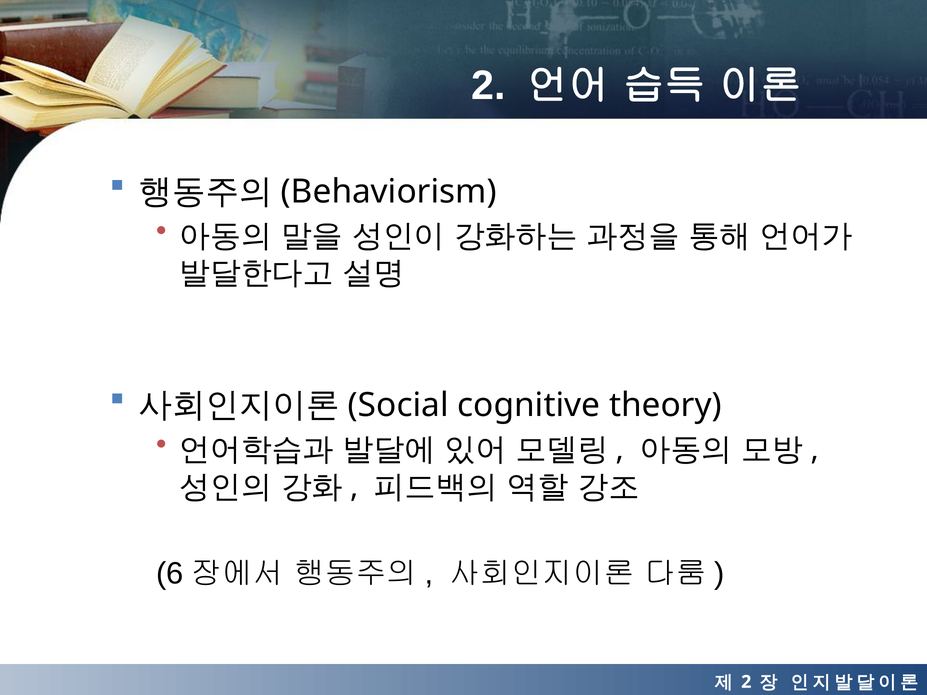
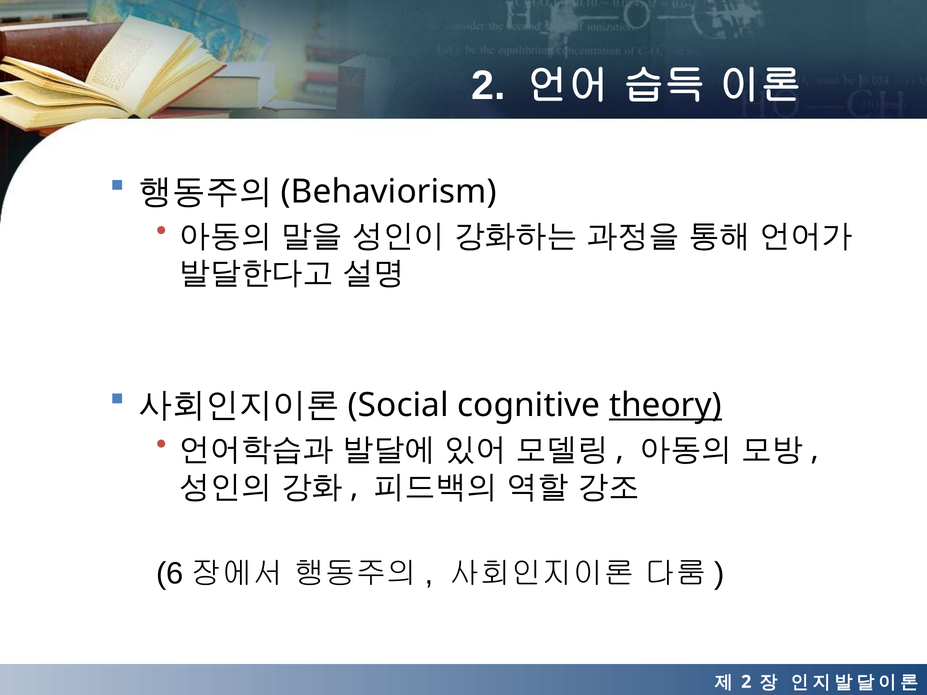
theory underline: none -> present (665, 405)
